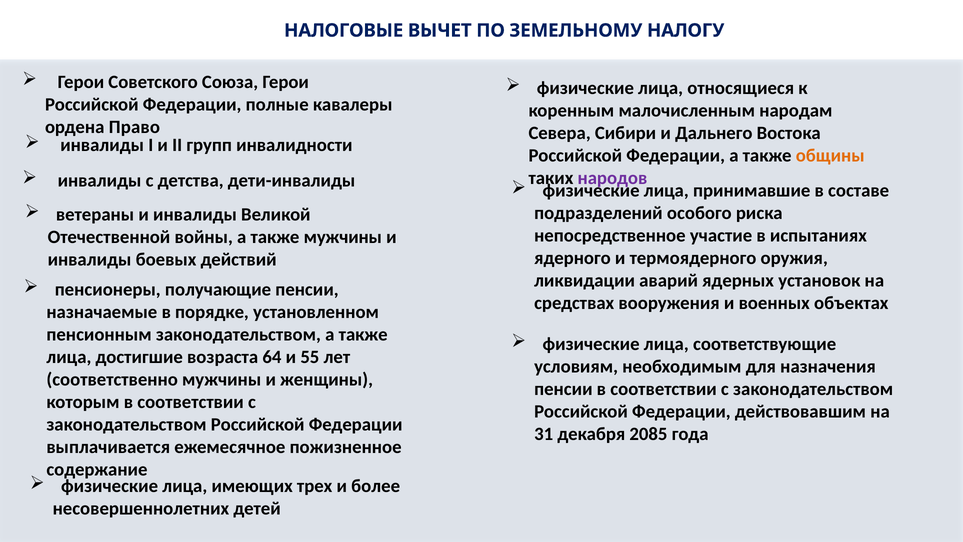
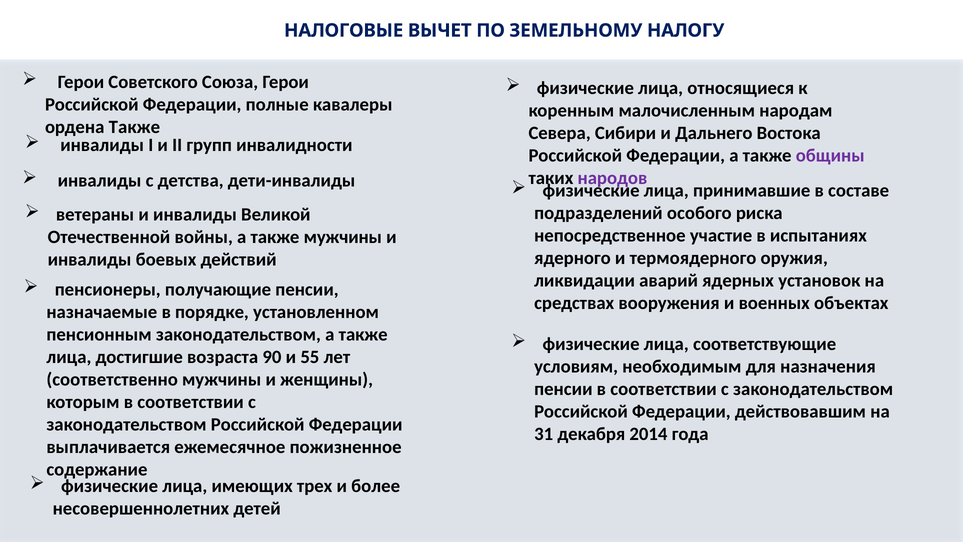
ордена Право: Право -> Также (134, 127)
общины colour: orange -> purple (830, 155)
64: 64 -> 90 (272, 357)
2085: 2085 -> 2014 (648, 434)
